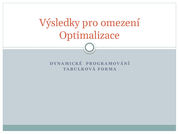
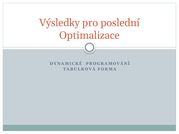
omezení: omezení -> poslední (120, 23)
